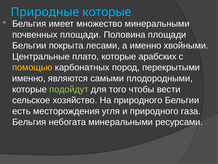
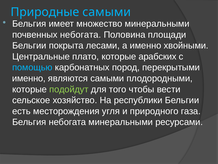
Природные которые: которые -> самыми (107, 12)
почвенных площади: площади -> небогата (81, 35)
помощью colour: yellow -> light blue (32, 67)
На природного: природного -> республики (138, 100)
